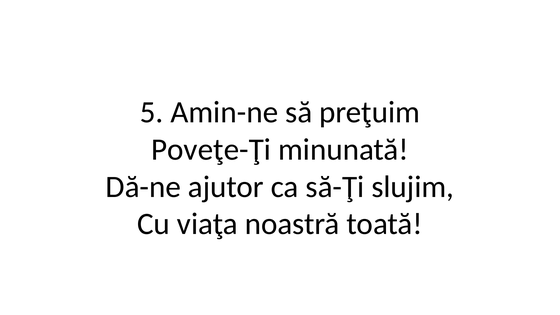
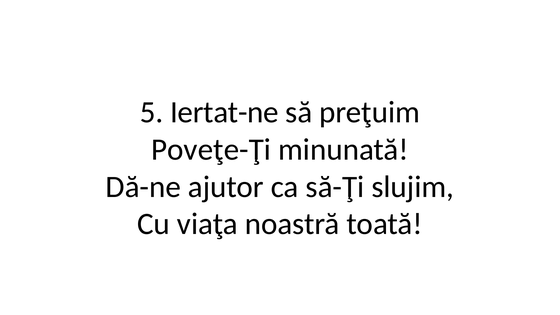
Amin-ne: Amin-ne -> Iertat-ne (224, 112)
